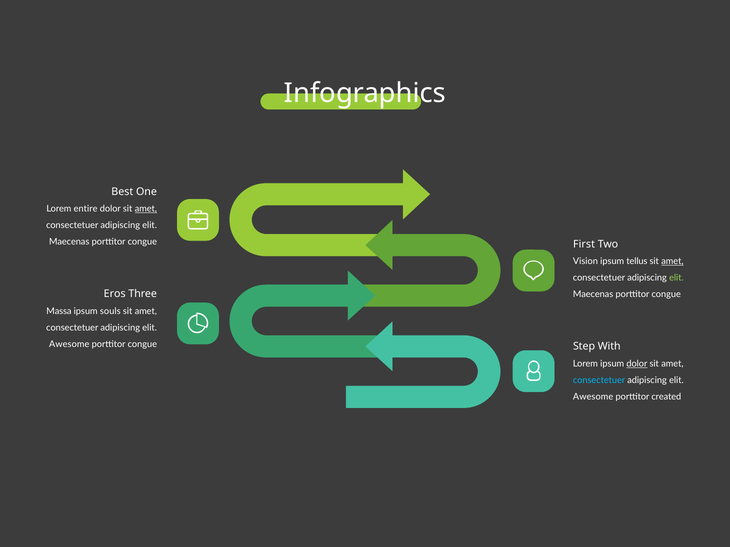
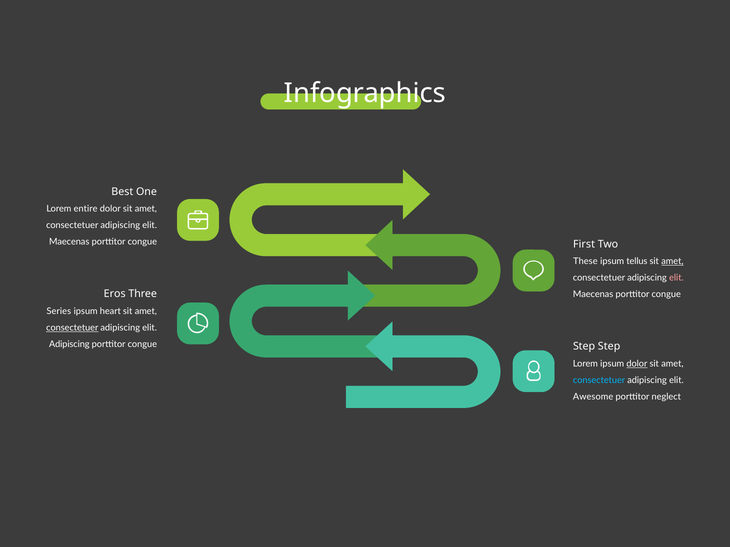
amet underline: present -> none (146, 209)
Vision: Vision -> These (585, 262)
elit colour: light green -> pink (676, 278)
Massa: Massa -> Series (59, 312)
souls: souls -> heart (110, 312)
consectetuer underline: none -> present (72, 328)
Awesome: Awesome -> Adipiscing (69, 345)
Step With: With -> Step (609, 347)
created: created -> neglect (666, 397)
